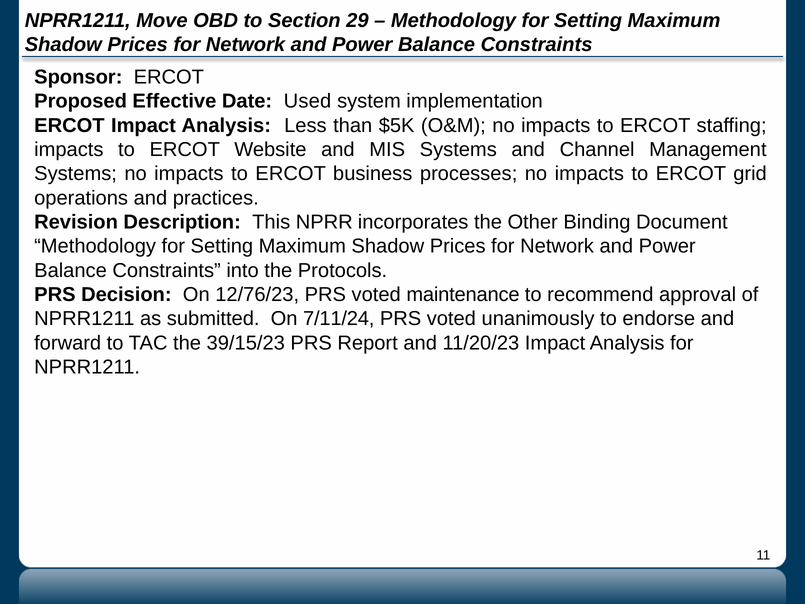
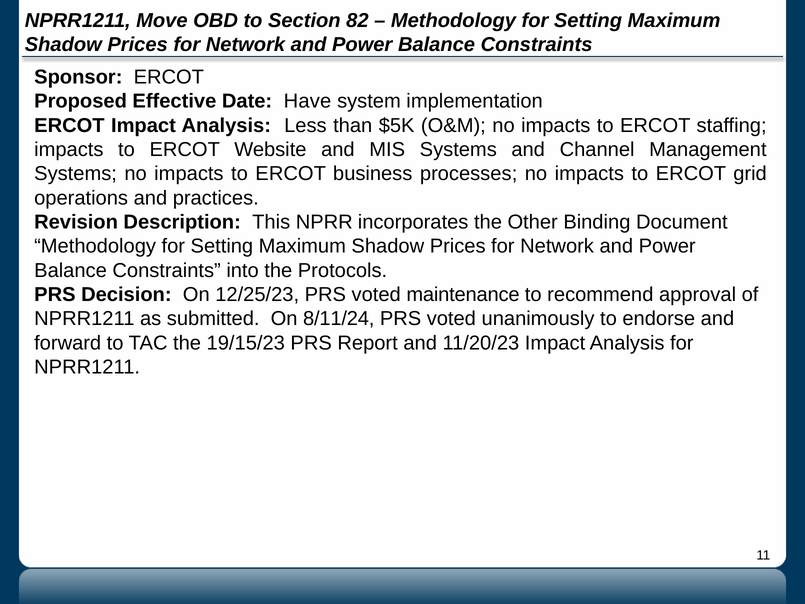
29: 29 -> 82 (357, 21)
Used: Used -> Have (307, 101)
12/76/23: 12/76/23 -> 12/25/23 (257, 295)
7/11/24: 7/11/24 -> 8/11/24 (339, 319)
39/15/23: 39/15/23 -> 19/15/23 (246, 343)
